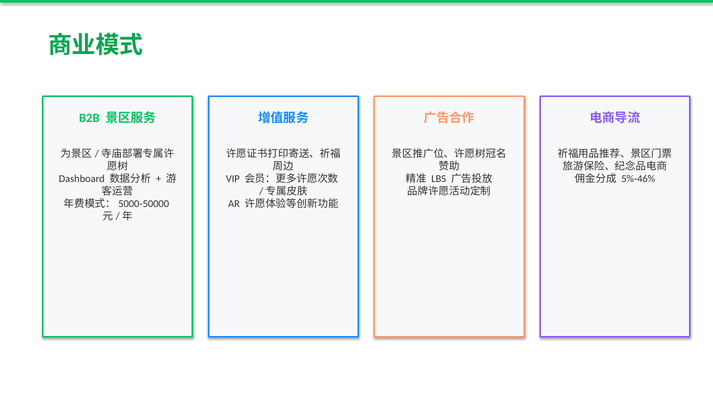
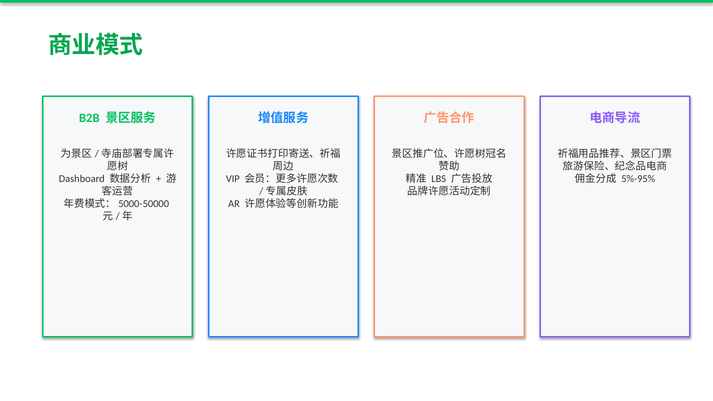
5%-46%: 5%-46% -> 5%-95% (638, 179)
